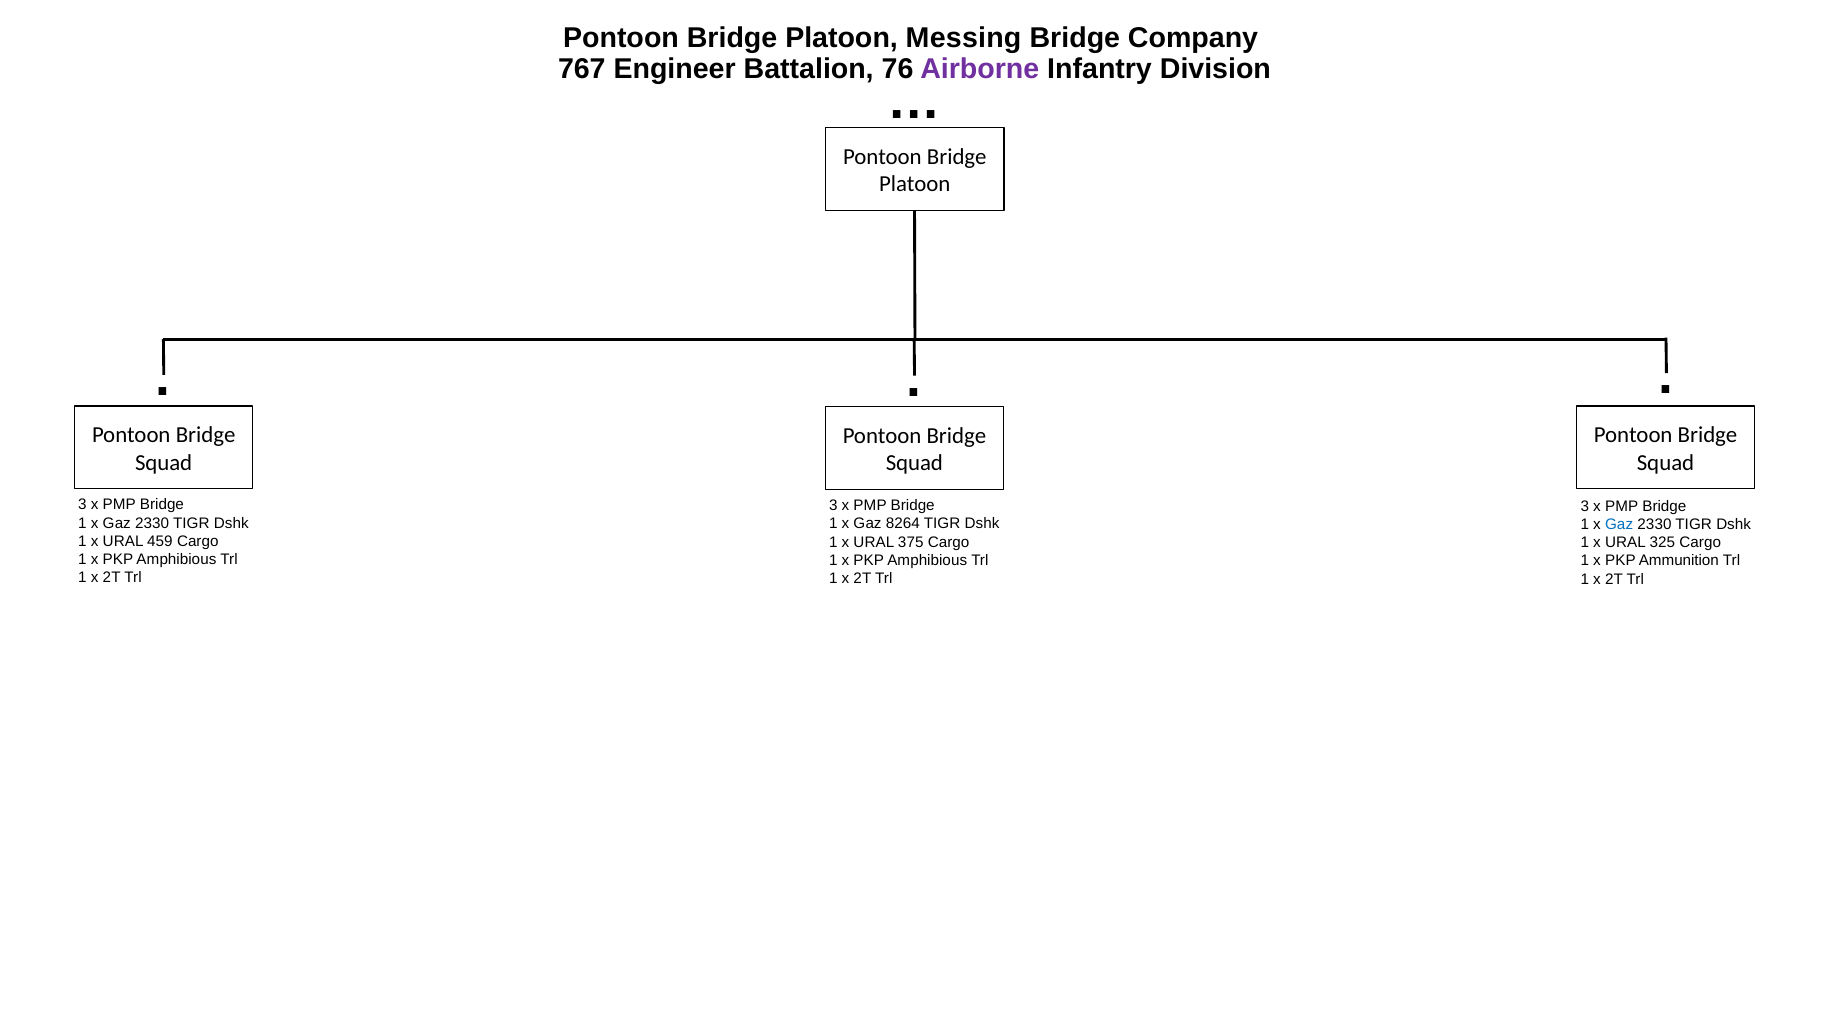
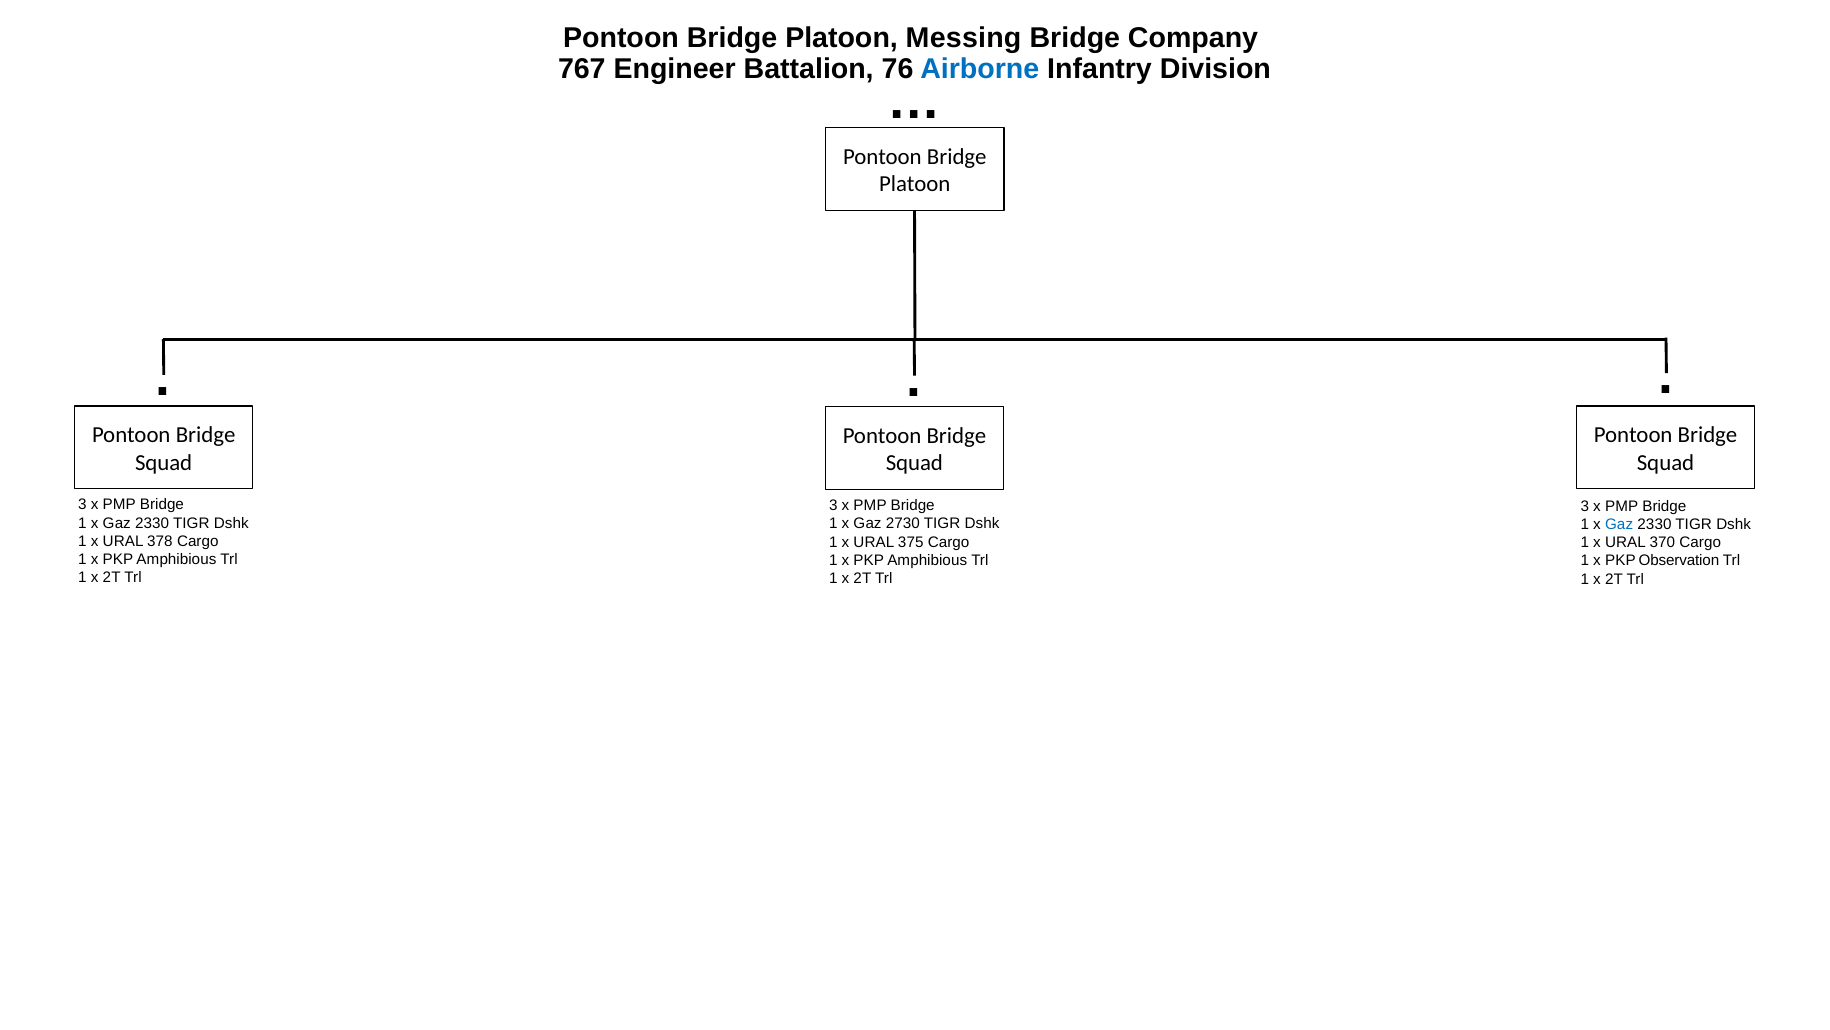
Airborne colour: purple -> blue (980, 69)
8264: 8264 -> 2730 (903, 524)
459: 459 -> 378 (160, 541)
325: 325 -> 370 (1662, 542)
Ammunition: Ammunition -> Observation (1679, 561)
